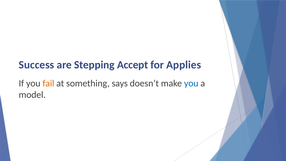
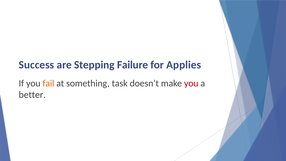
Accept: Accept -> Failure (133, 65)
says: says -> task (120, 83)
you colour: blue -> red (191, 83)
model: model -> better (32, 95)
